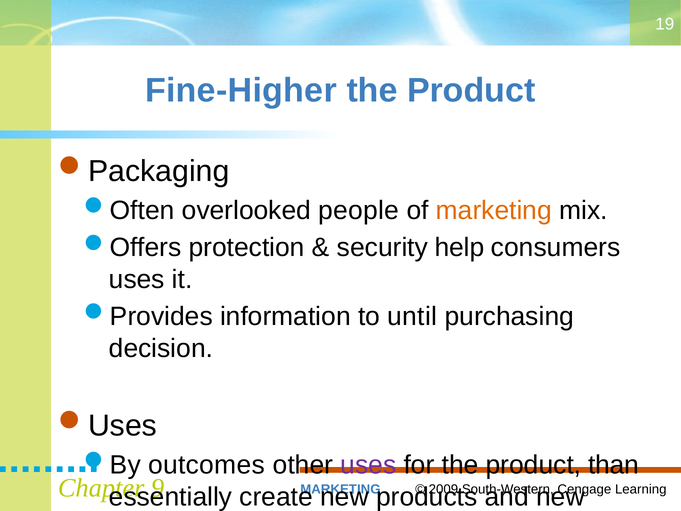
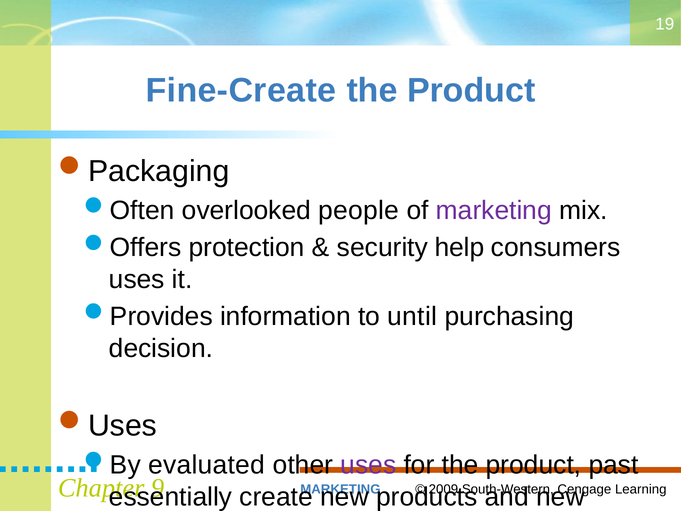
Fine-Higher: Fine-Higher -> Fine-Create (241, 90)
marketing colour: orange -> purple (494, 210)
outcomes: outcomes -> evaluated (207, 465)
than: than -> past (614, 465)
